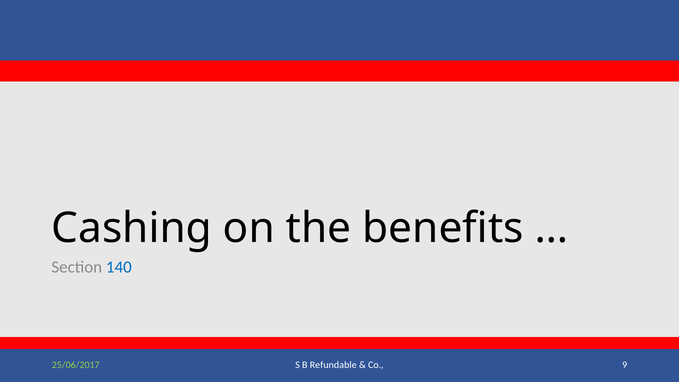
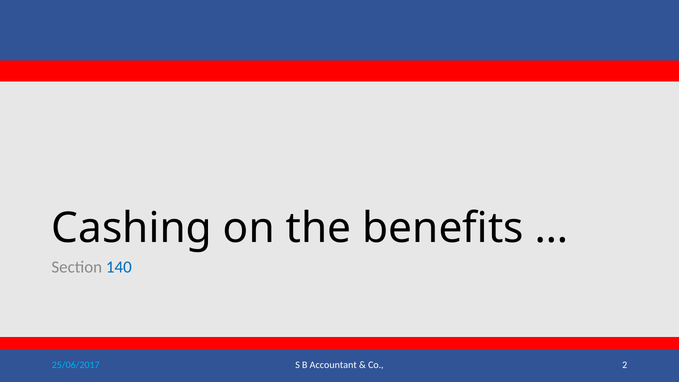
Refundable: Refundable -> Accountant (333, 365)
9: 9 -> 2 (625, 365)
25/06/2017 colour: light green -> light blue (76, 365)
